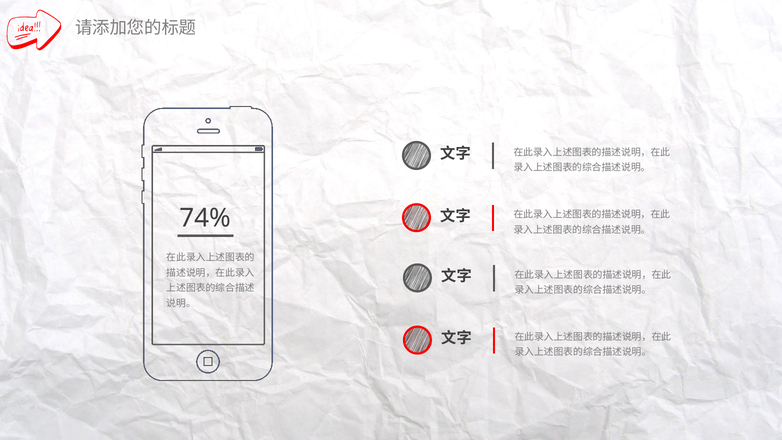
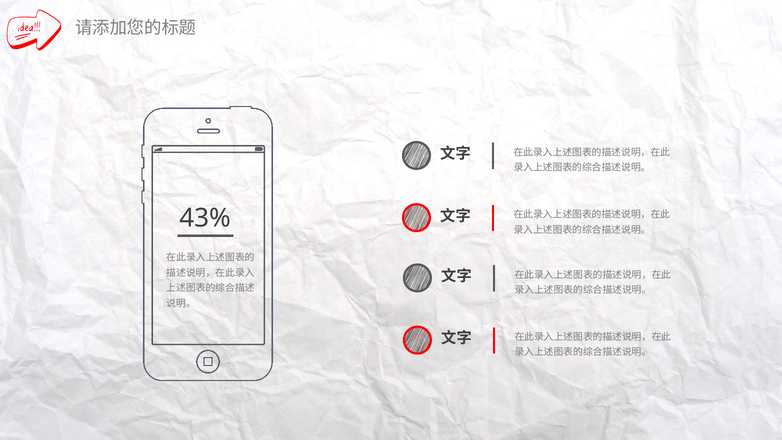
74%: 74% -> 43% (205, 218)
